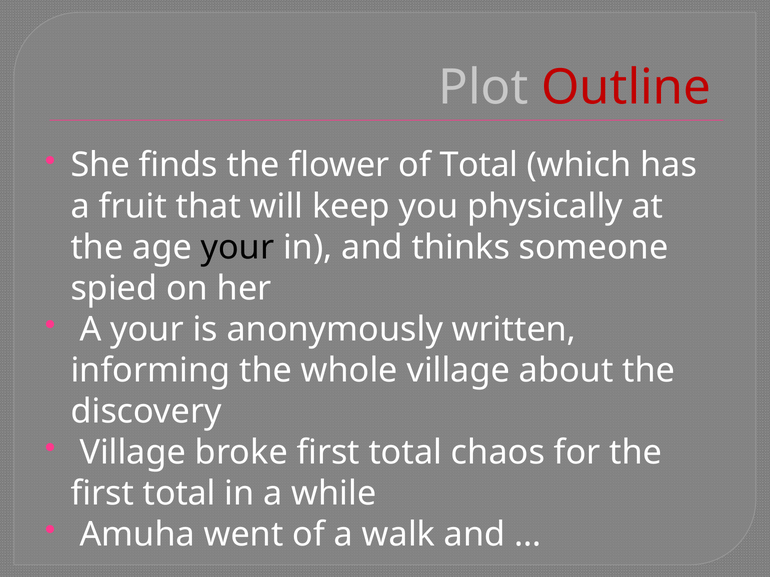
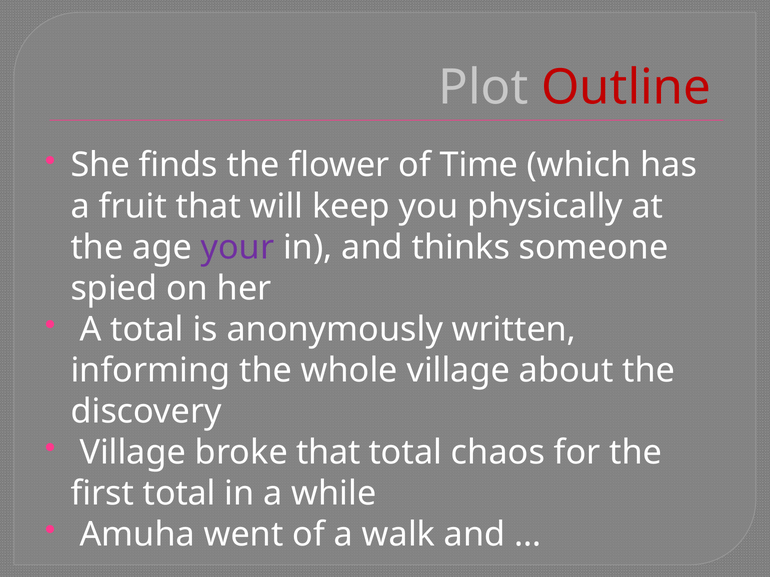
of Total: Total -> Time (479, 165)
your colour: black -> purple (237, 248)
A your: your -> total (147, 330)
broke first: first -> that (328, 453)
